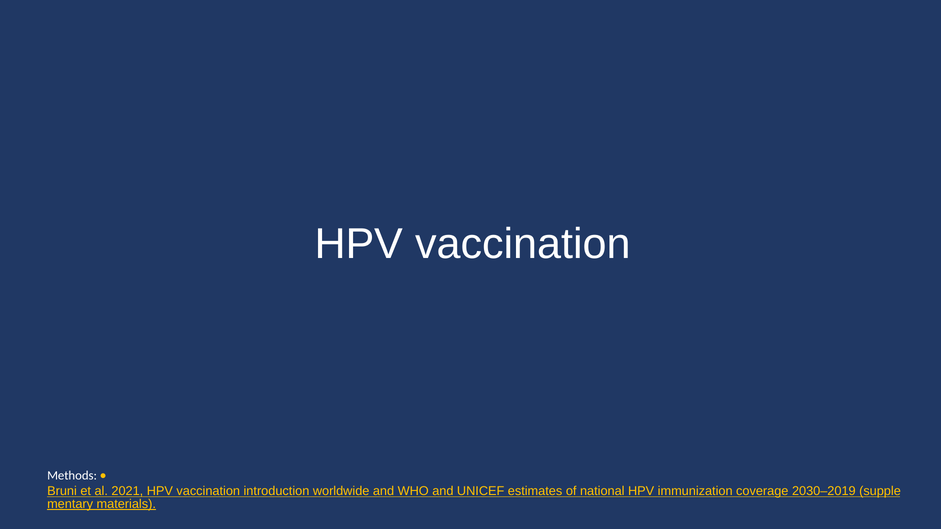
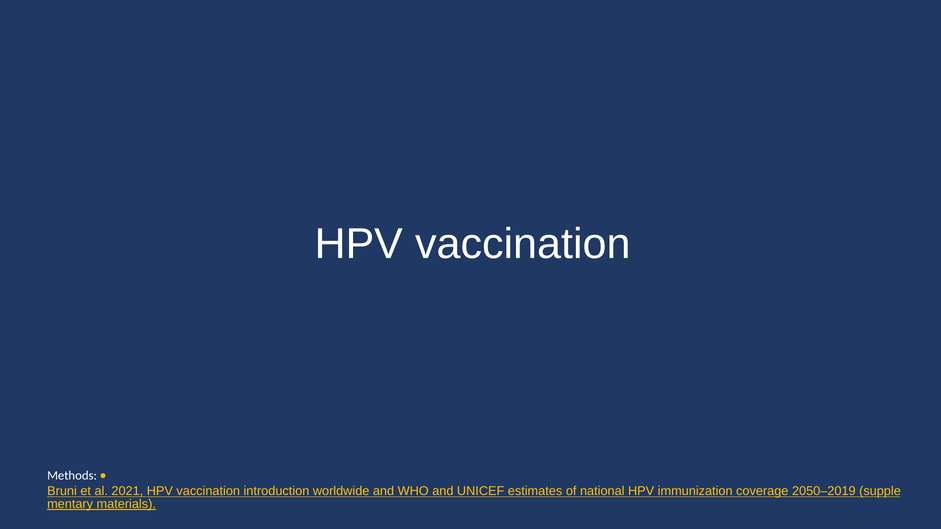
2030–2019: 2030–2019 -> 2050–2019 (824, 491)
